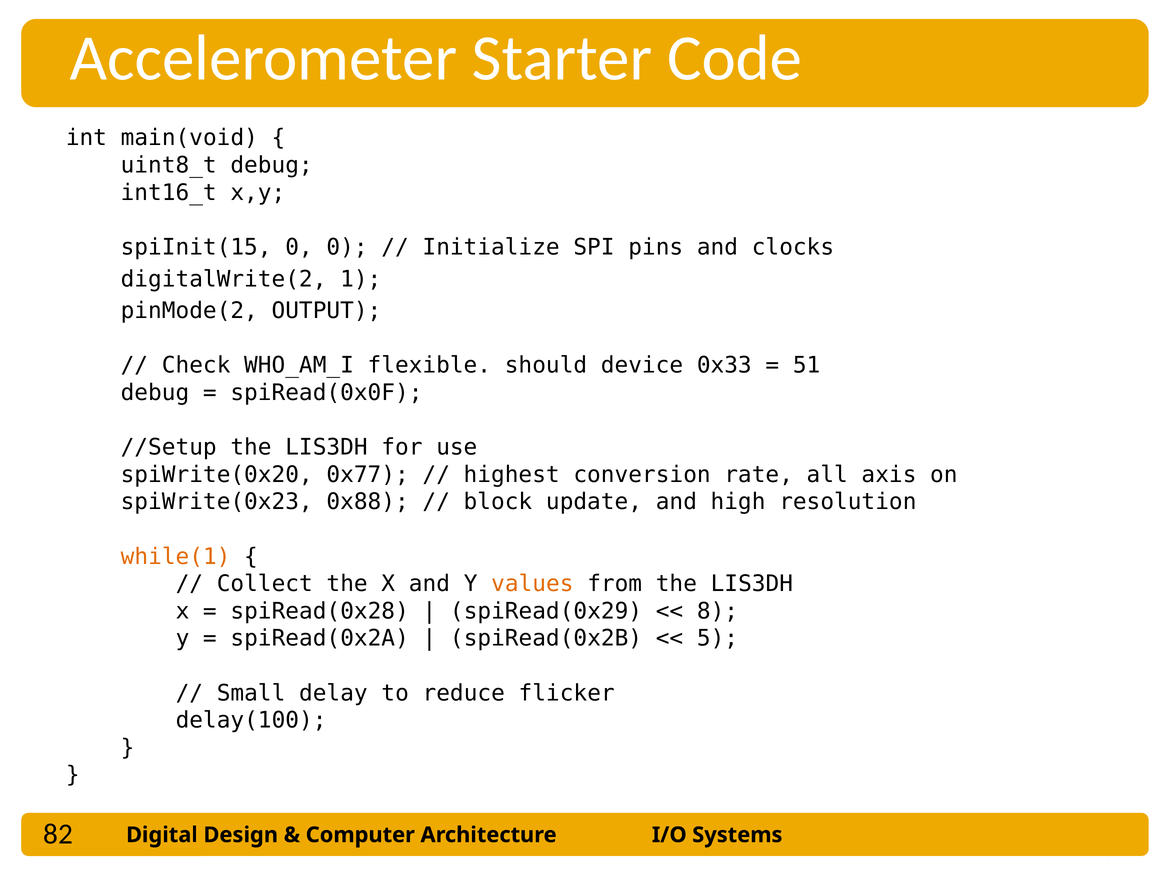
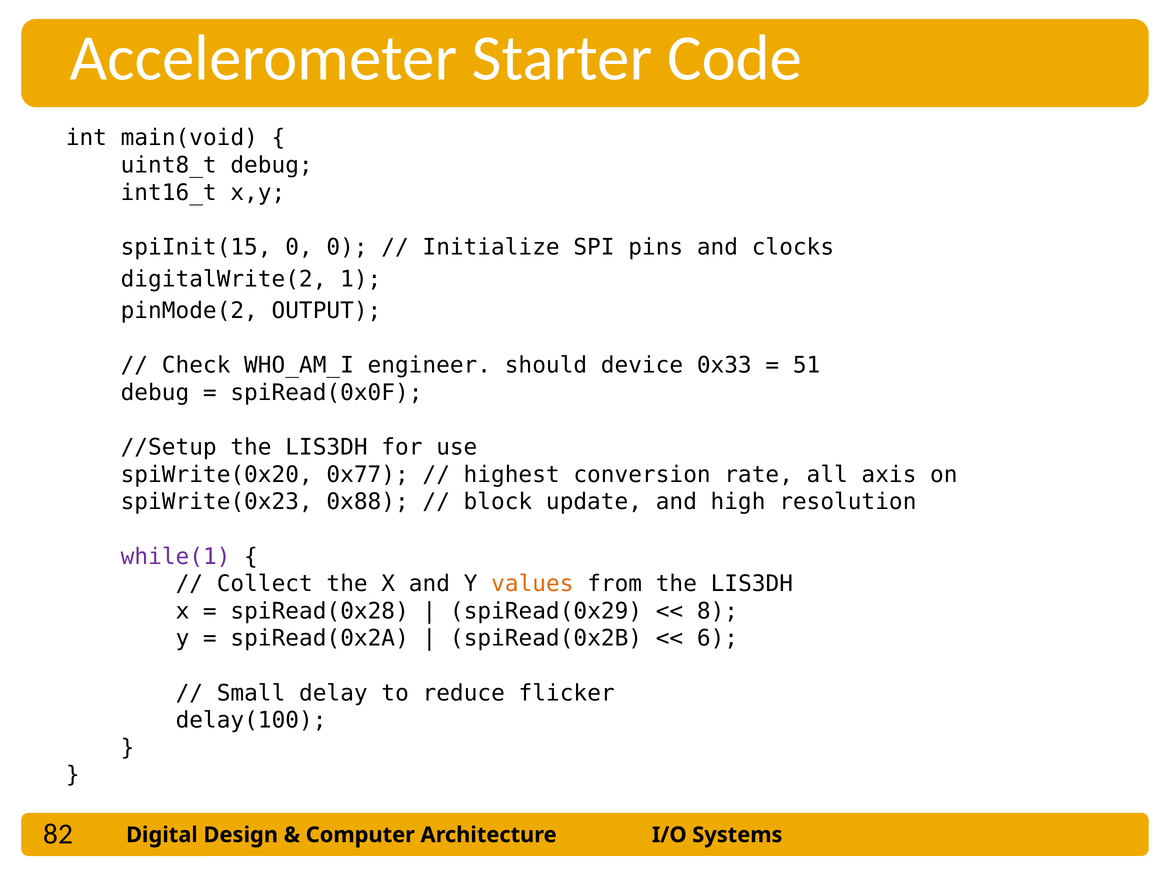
flexible: flexible -> engineer (429, 366)
while(1 colour: orange -> purple (176, 557)
5: 5 -> 6 (717, 639)
